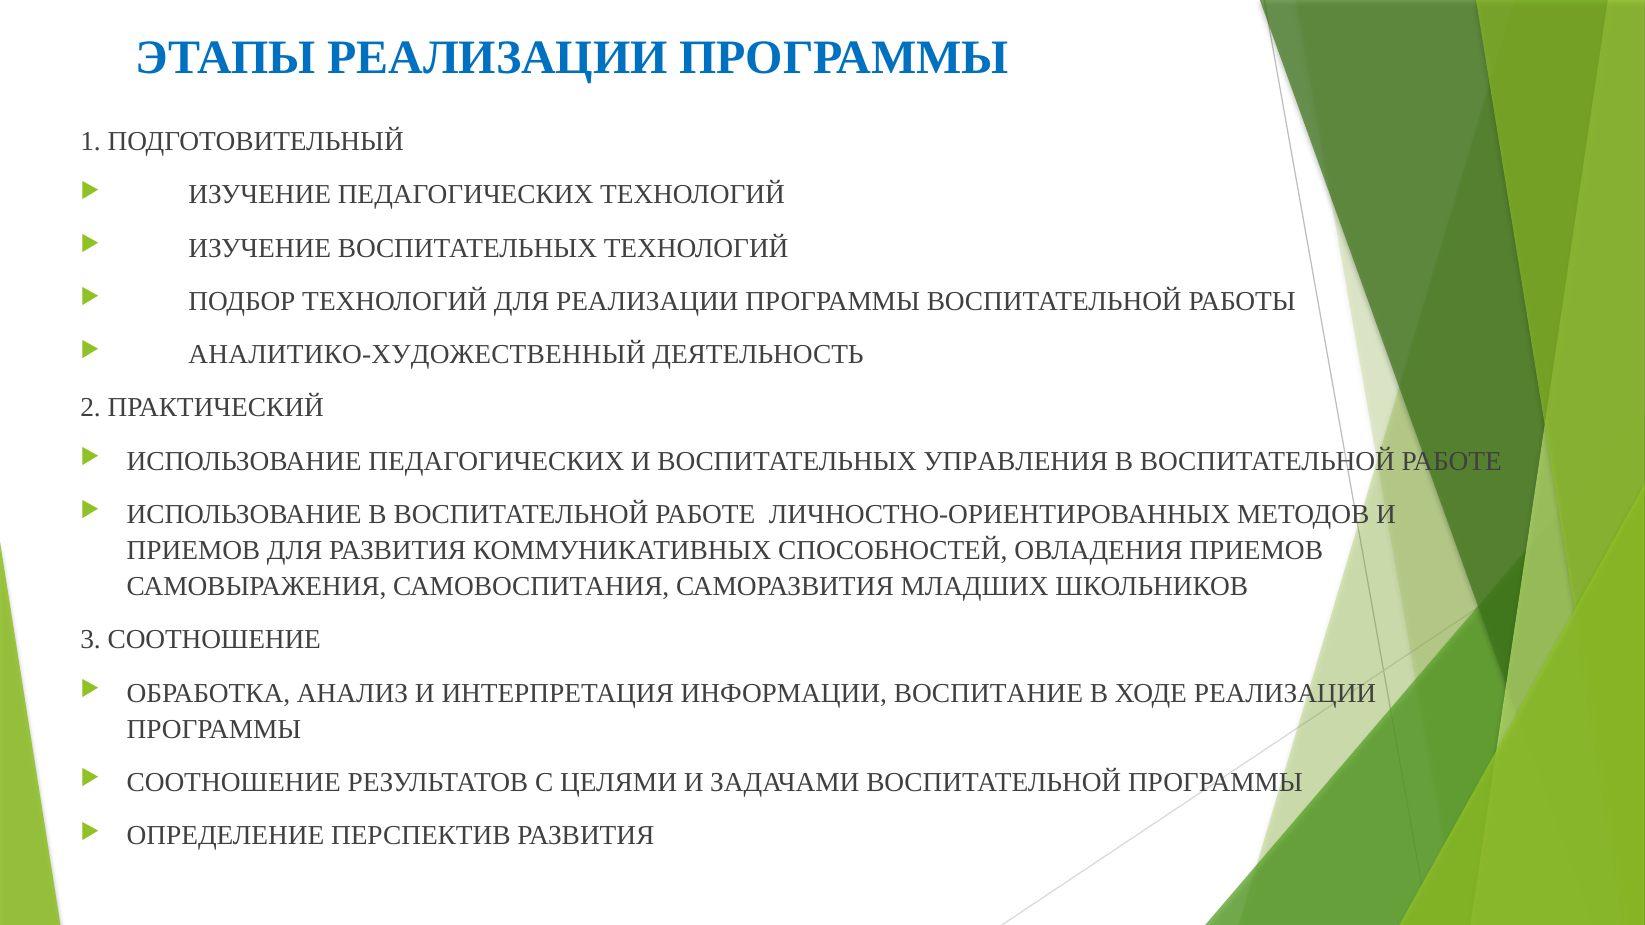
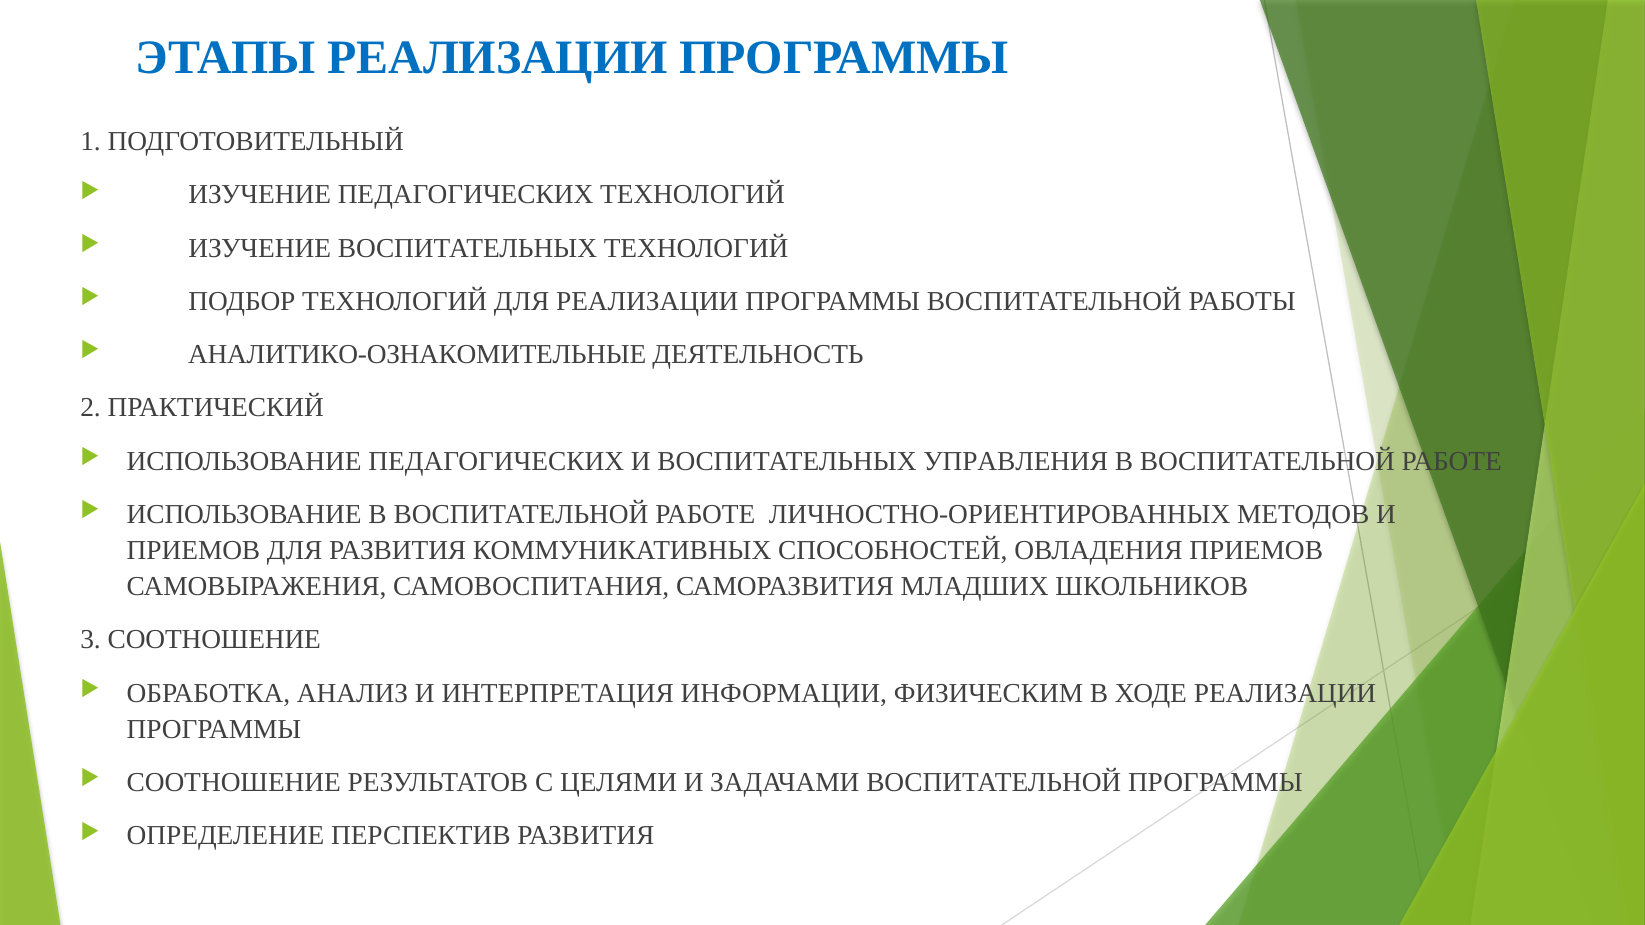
АНАЛИТИКО-ХУДОЖЕСТВЕННЫЙ: АНАЛИТИКО-ХУДОЖЕСТВЕННЫЙ -> АНАЛИТИКО-ОЗНАКОМИТЕЛЬНЫЕ (417, 355)
ВОСПИТАНИЕ: ВОСПИТАНИЕ -> ФИЗИЧЕСКИМ (988, 693)
